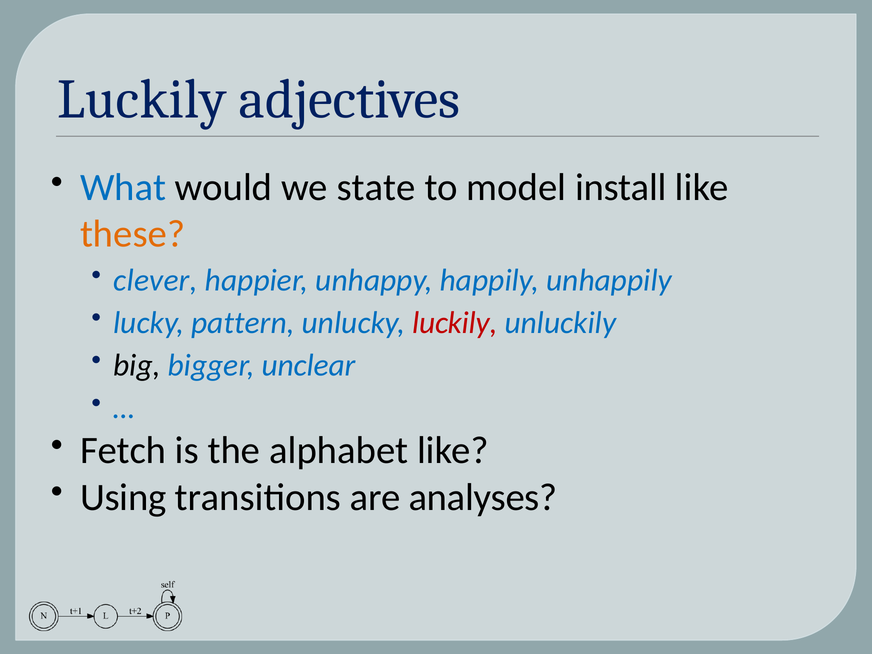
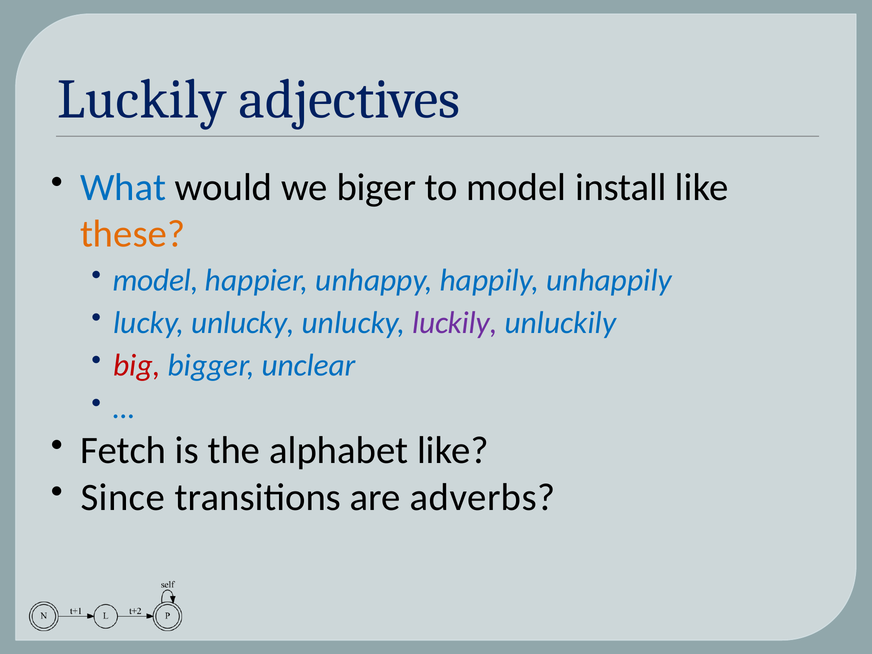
state: state -> biger (376, 187)
clever: clever -> model (156, 280)
lucky pattern: pattern -> unlucky (243, 323)
luckily colour: red -> purple (455, 323)
big colour: black -> red (137, 365)
Using: Using -> Since (123, 497)
analyses: analyses -> adverbs (483, 497)
